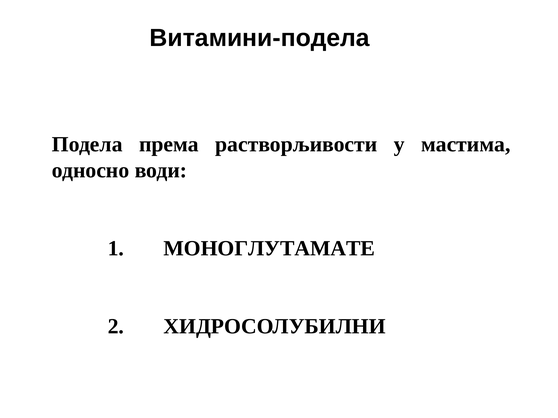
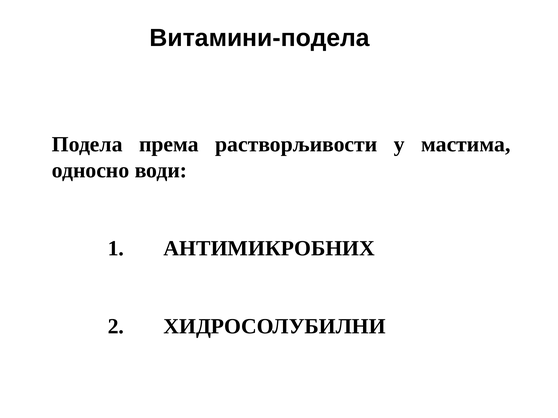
МОНОГЛУТАМАТЕ: МОНОГЛУТАМАТЕ -> АНТИМИКРОБНИХ (269, 249)
